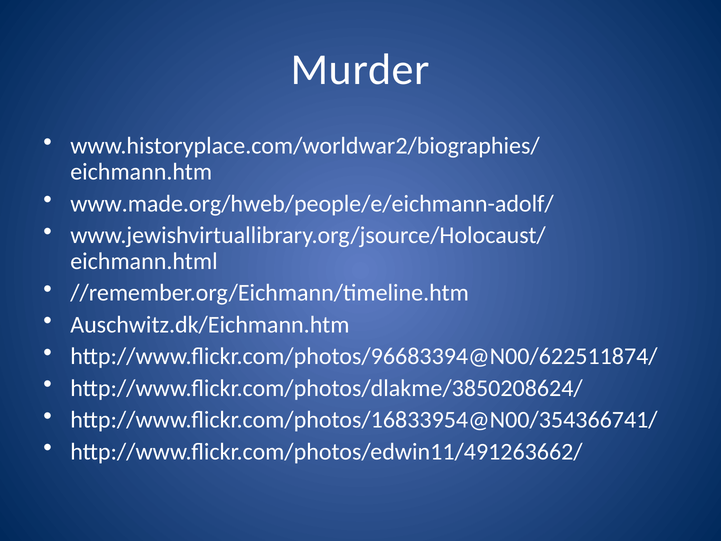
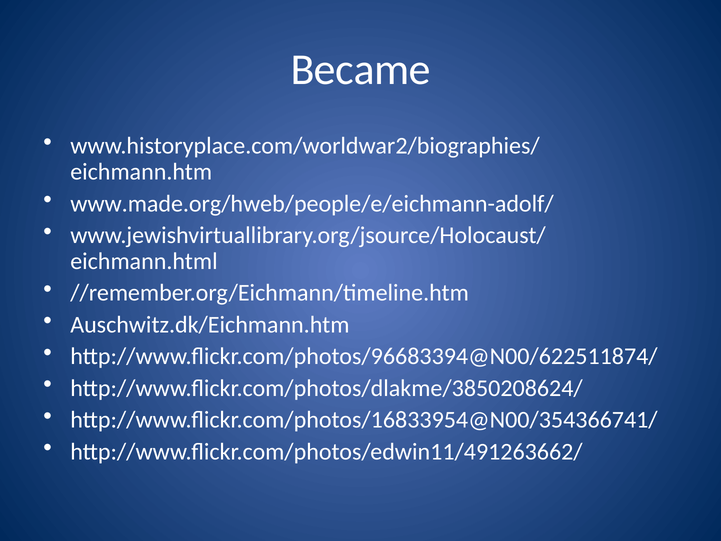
Murder: Murder -> Became (361, 70)
